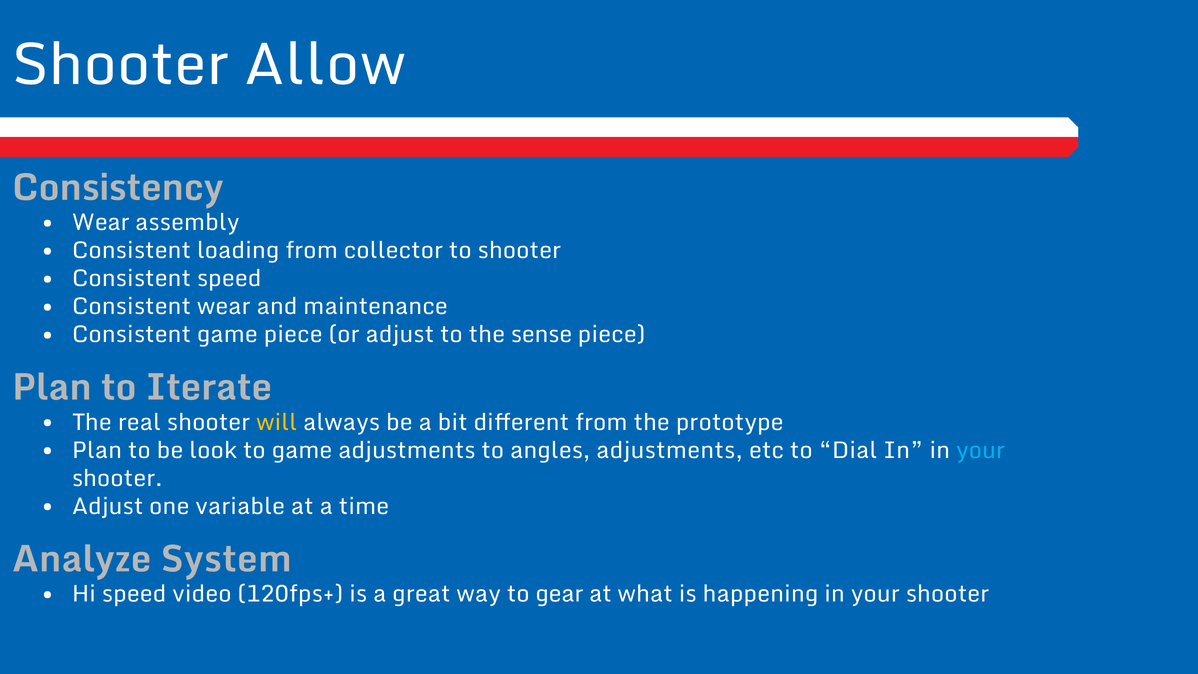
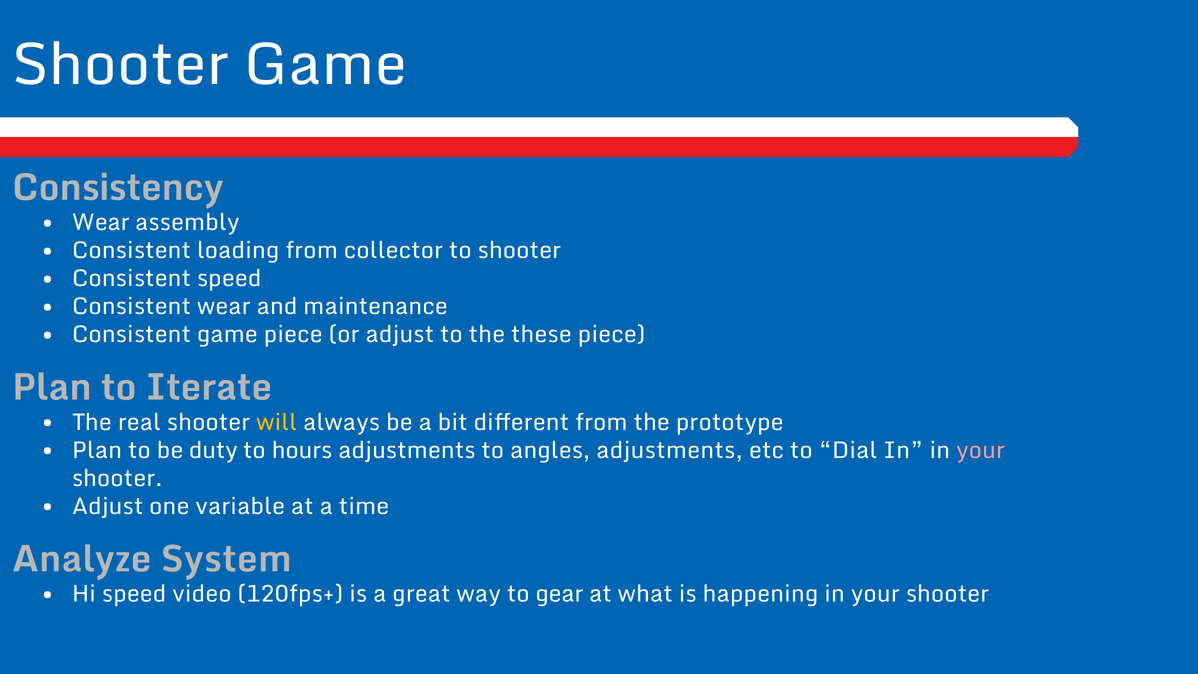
Shooter Allow: Allow -> Game (325, 65)
sense: sense -> these (541, 335)
look: look -> duty (213, 450)
to game: game -> hours (302, 450)
your colour: light blue -> pink (981, 450)
